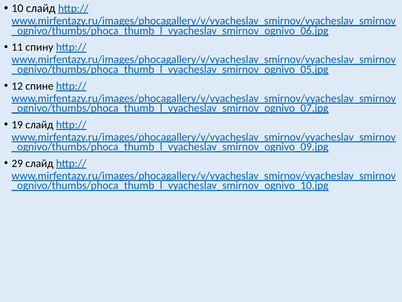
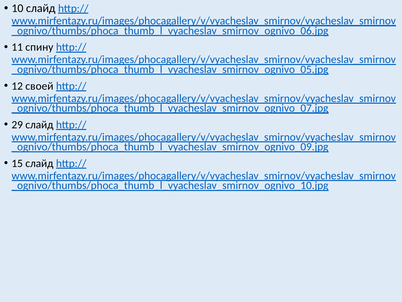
спине: спине -> своей (39, 86)
19: 19 -> 29 (17, 125)
29: 29 -> 15 (17, 163)
